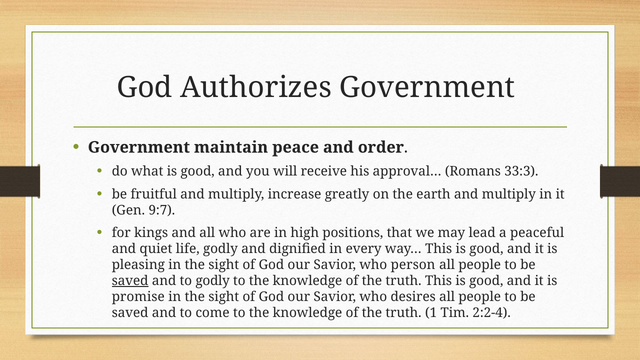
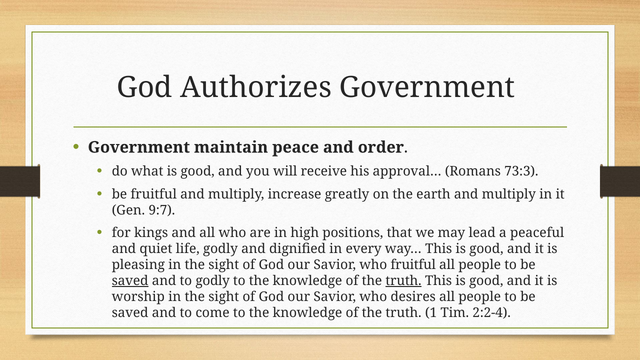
33:3: 33:3 -> 73:3 (521, 171)
who person: person -> fruitful (413, 265)
truth underline: none -> present (404, 281)
promise: promise -> worship (138, 297)
